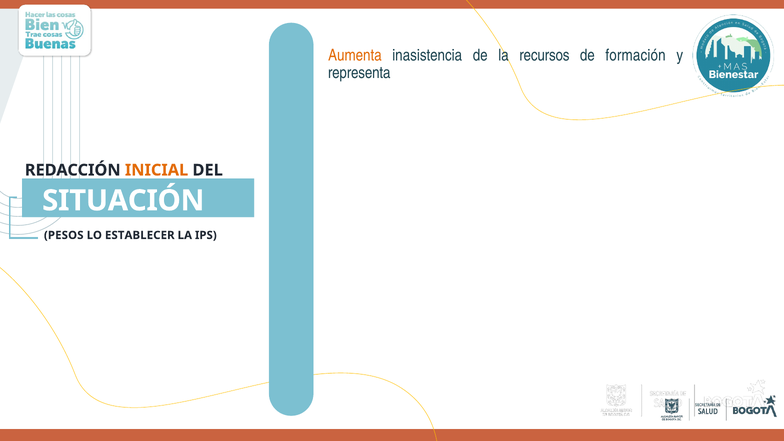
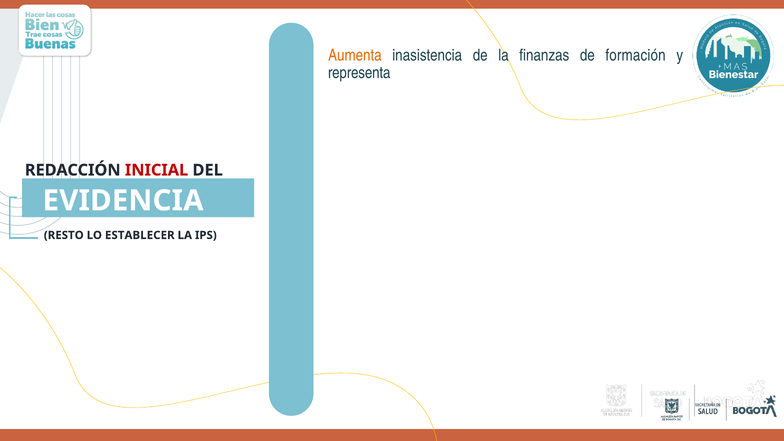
recursos: recursos -> finanzas (544, 55)
INICIAL colour: orange -> red (157, 170)
SITUACIÓN: SITUACIÓN -> EVIDENCIA (123, 201)
PESOS: PESOS -> RESTO (64, 235)
